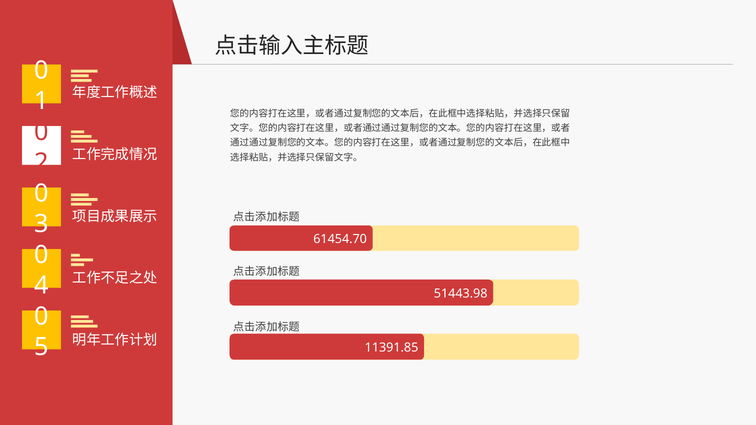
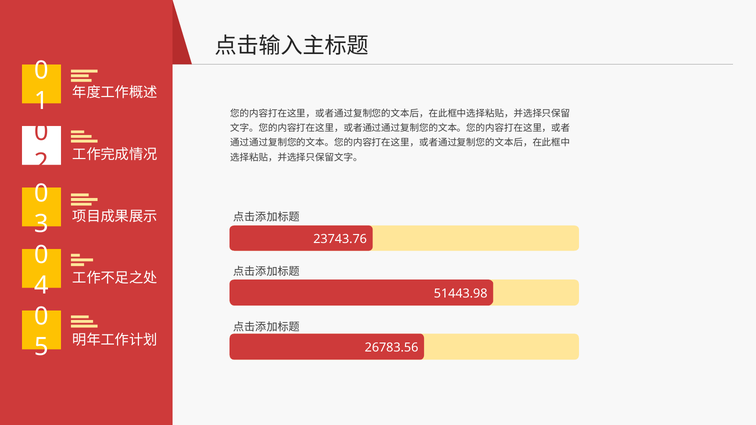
61454.70: 61454.70 -> 23743.76 (340, 239)
11391.85: 11391.85 -> 26783.56 (392, 348)
